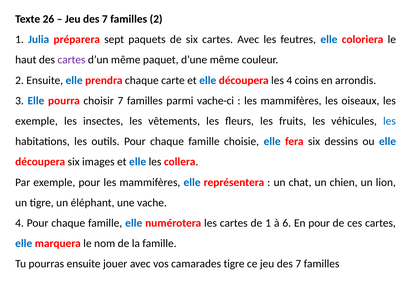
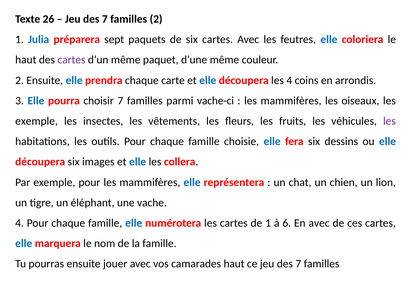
les colour: blue -> purple (389, 121)
En pour: pour -> avec (319, 223)
camarades tigre: tigre -> haut (234, 264)
